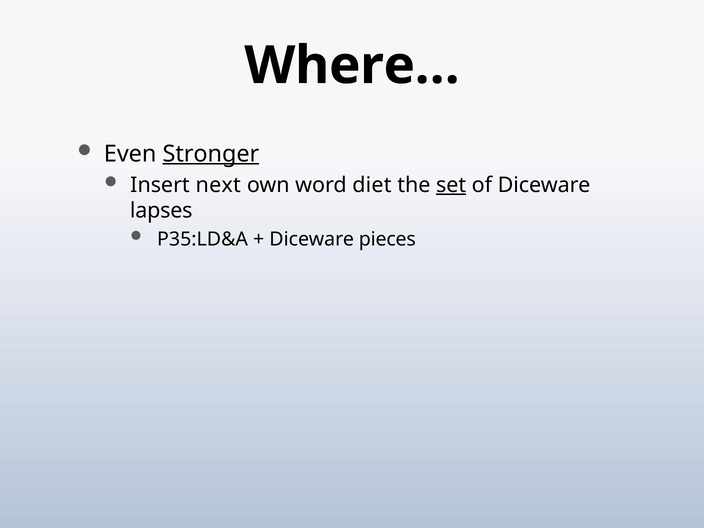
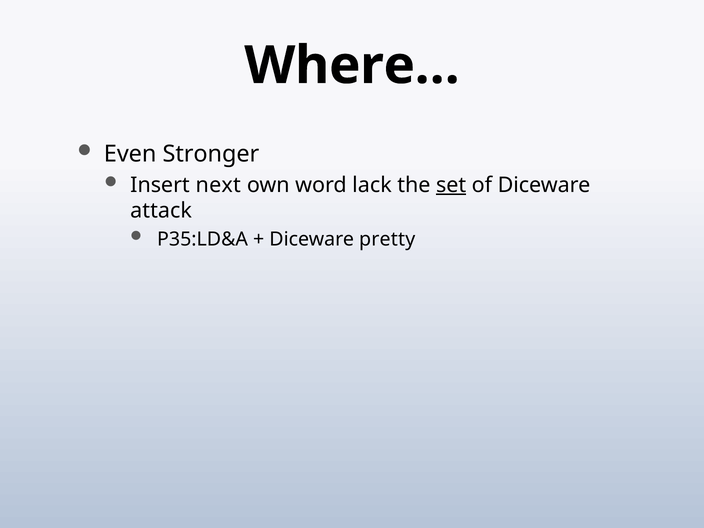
Stronger underline: present -> none (211, 154)
diet: diet -> lack (372, 185)
lapses: lapses -> attack (161, 211)
pieces: pieces -> pretty (387, 239)
